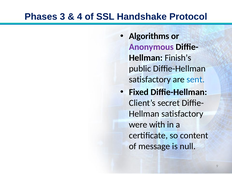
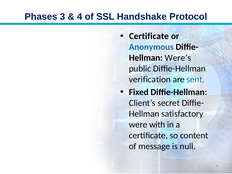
Algorithms: Algorithms -> Certificate (149, 36)
Anonymous colour: purple -> blue (151, 47)
Finish’s: Finish’s -> Were’s (178, 58)
satisfactory: satisfactory -> verification (150, 80)
